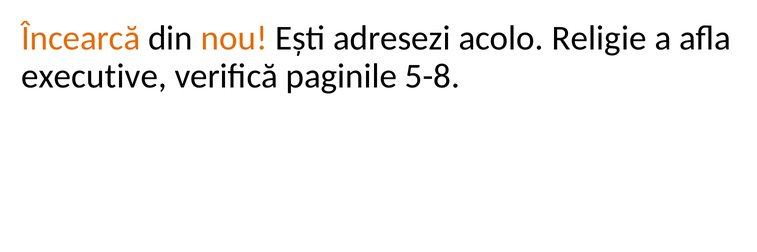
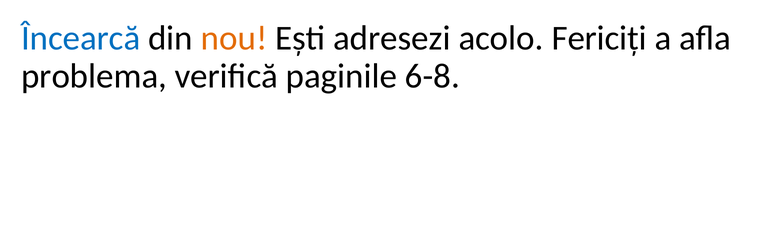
Încearcă colour: orange -> blue (81, 38)
Religie: Religie -> Fericiți (599, 38)
executive: executive -> problema (94, 76)
5-8: 5-8 -> 6-8 (432, 76)
